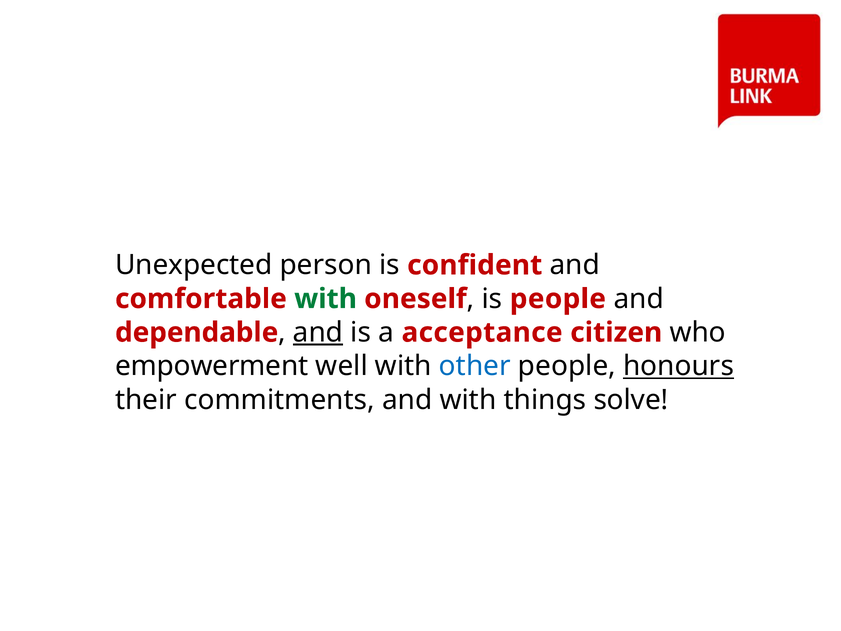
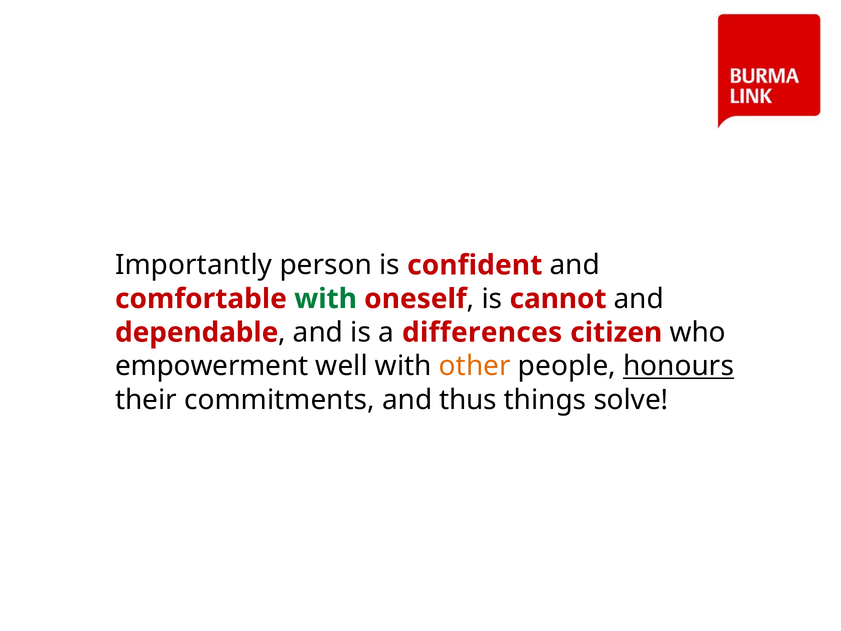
Unexpected: Unexpected -> Importantly (194, 265)
is people: people -> cannot (558, 299)
and underline: present -> none (318, 332)
acceptance: acceptance -> differences (482, 332)
other colour: blue -> orange (475, 366)
and with: with -> thus (468, 400)
